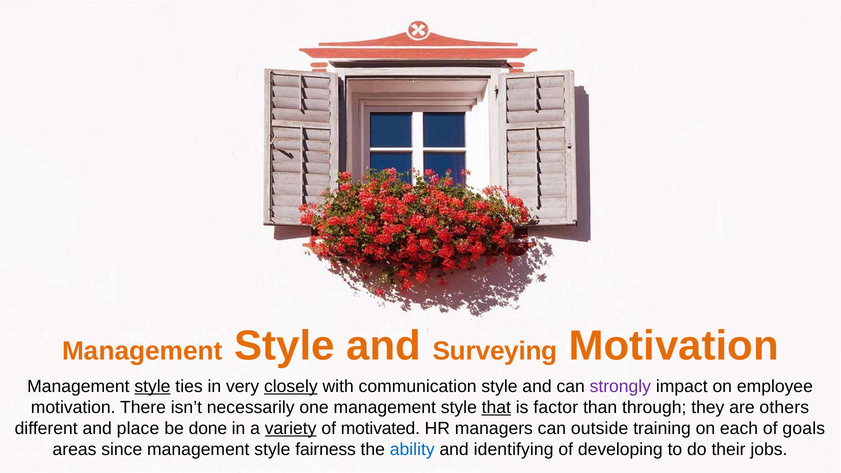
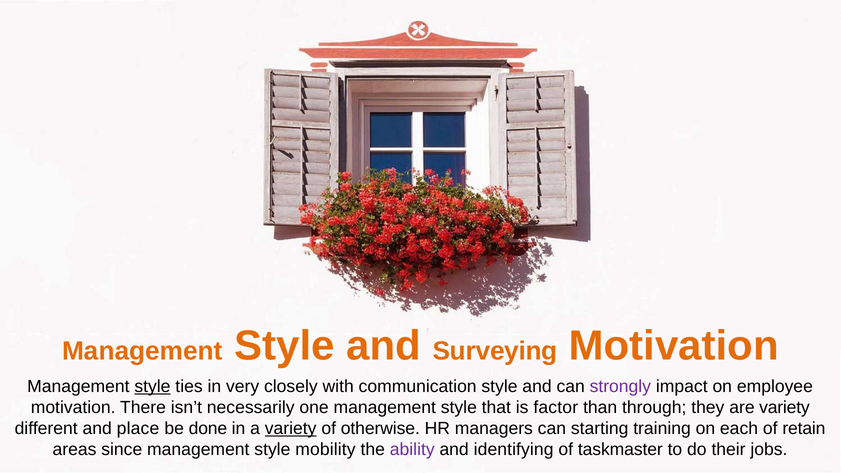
closely underline: present -> none (291, 386)
that underline: present -> none (496, 407)
are others: others -> variety (784, 407)
motivated: motivated -> otherwise (380, 428)
outside: outside -> starting (600, 428)
goals: goals -> retain (804, 428)
fairness: fairness -> mobility (325, 449)
ability colour: blue -> purple (412, 449)
developing: developing -> taskmaster (620, 449)
